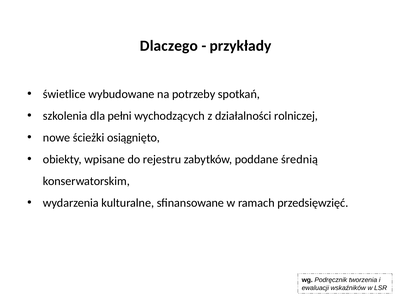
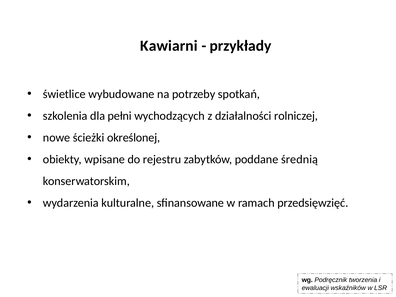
Dlaczego: Dlaczego -> Kawiarni (169, 46)
osiągnięto: osiągnięto -> określonej (134, 138)
